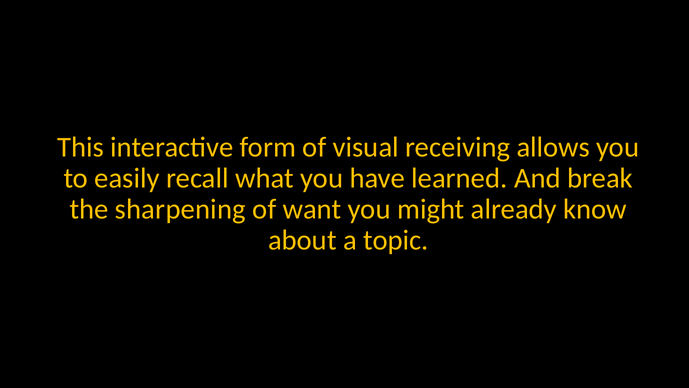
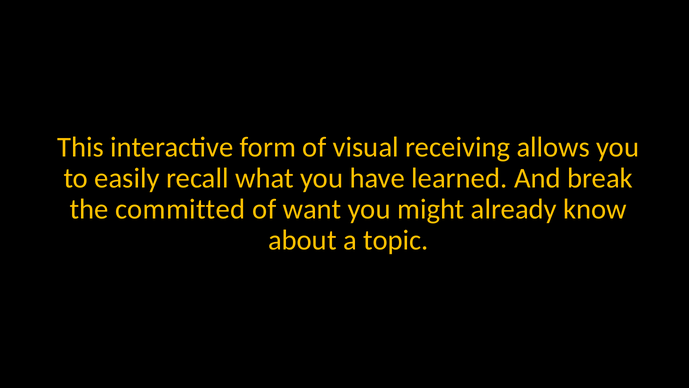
sharpening: sharpening -> committed (180, 209)
